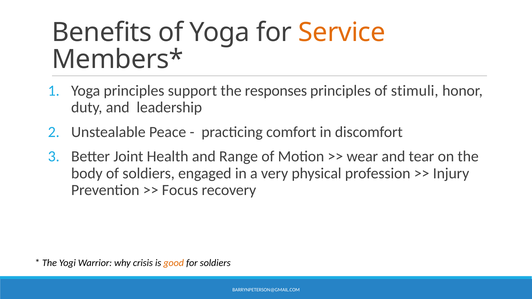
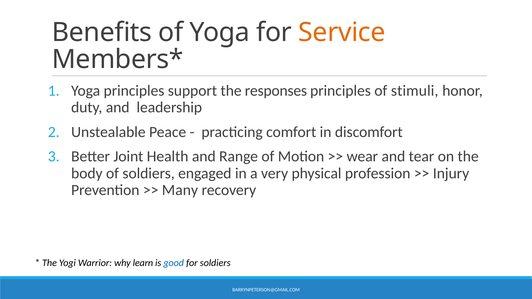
Focus: Focus -> Many (180, 190)
crisis: crisis -> learn (143, 263)
good colour: orange -> blue (174, 263)
